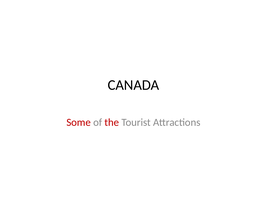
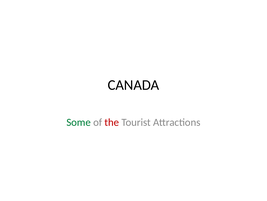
Some colour: red -> green (79, 122)
